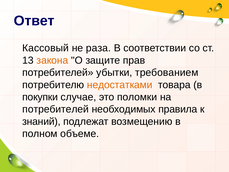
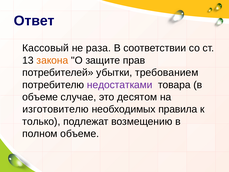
недостатками colour: orange -> purple (120, 85)
покупки: покупки -> объеме (40, 97)
поломки: поломки -> десятом (137, 97)
потребителей: потребителей -> изготовителю (56, 109)
знаний: знаний -> только (41, 121)
